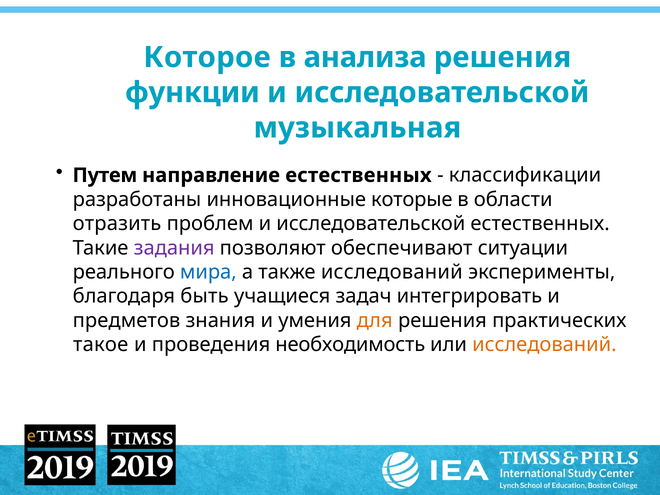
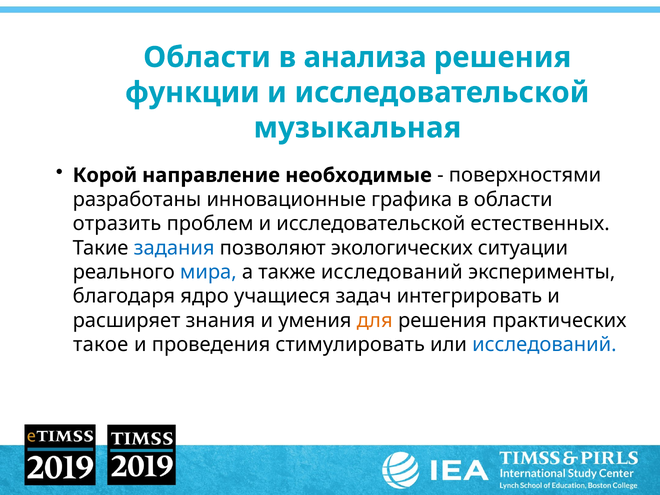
Которое: Которое -> Области (207, 57)
Путем: Путем -> Корой (105, 175)
направление естественных: естественных -> необходимые (359, 175)
классификации: классификации -> поверхностями (525, 175)
которые: которые -> графика (412, 199)
задания colour: purple -> blue (174, 248)
обеспечивают: обеспечивают -> экологических (402, 248)
быть: быть -> ядро (205, 296)
предметов: предметов -> расширяет (127, 320)
необходимость: необходимость -> стимулировать (350, 345)
исследований colour: orange -> blue (544, 345)
